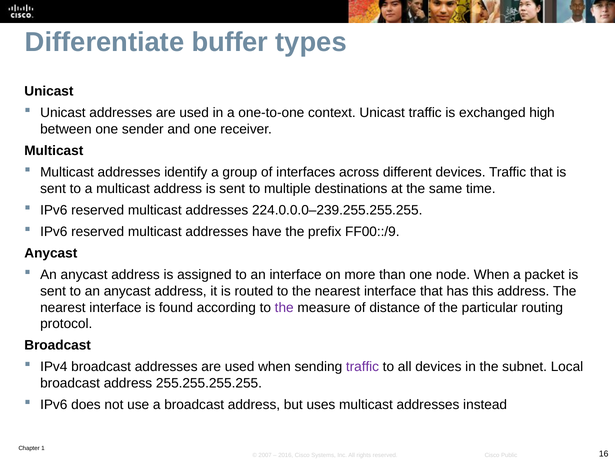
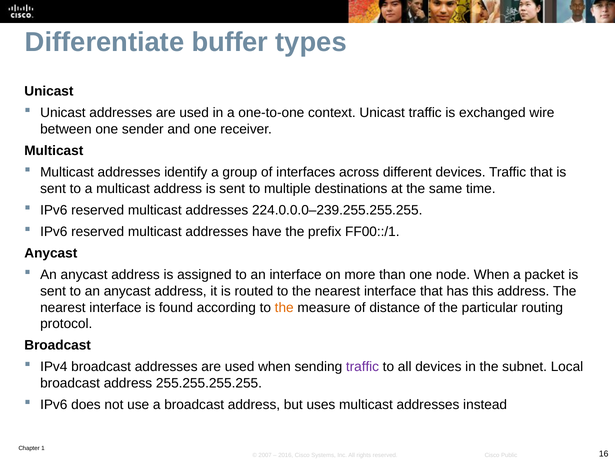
high: high -> wire (542, 113)
FF00::/9: FF00::/9 -> FF00::/1 (372, 232)
the colour: purple -> orange (284, 308)
